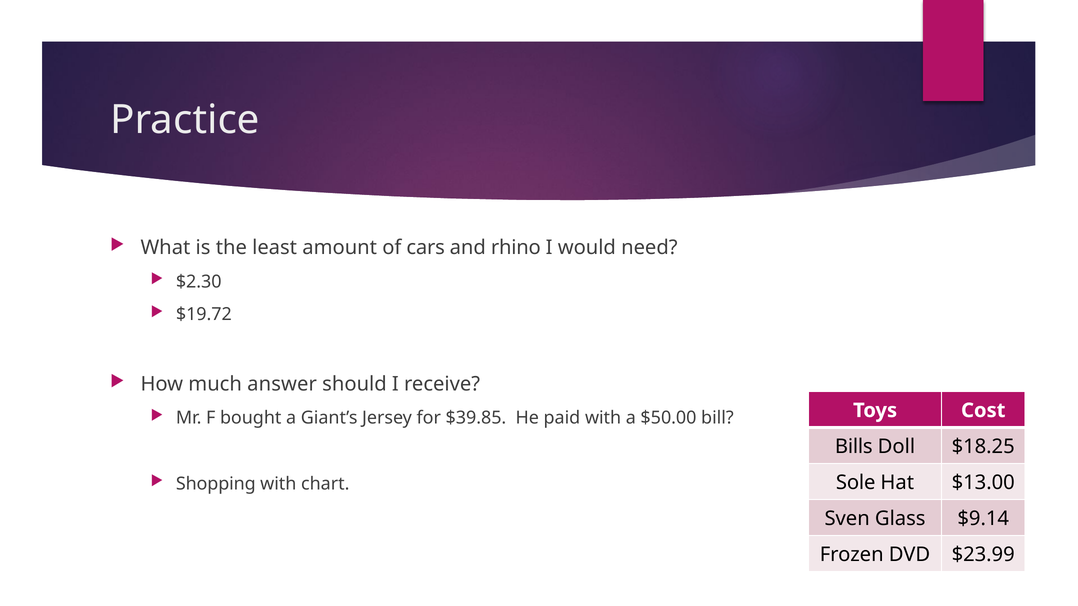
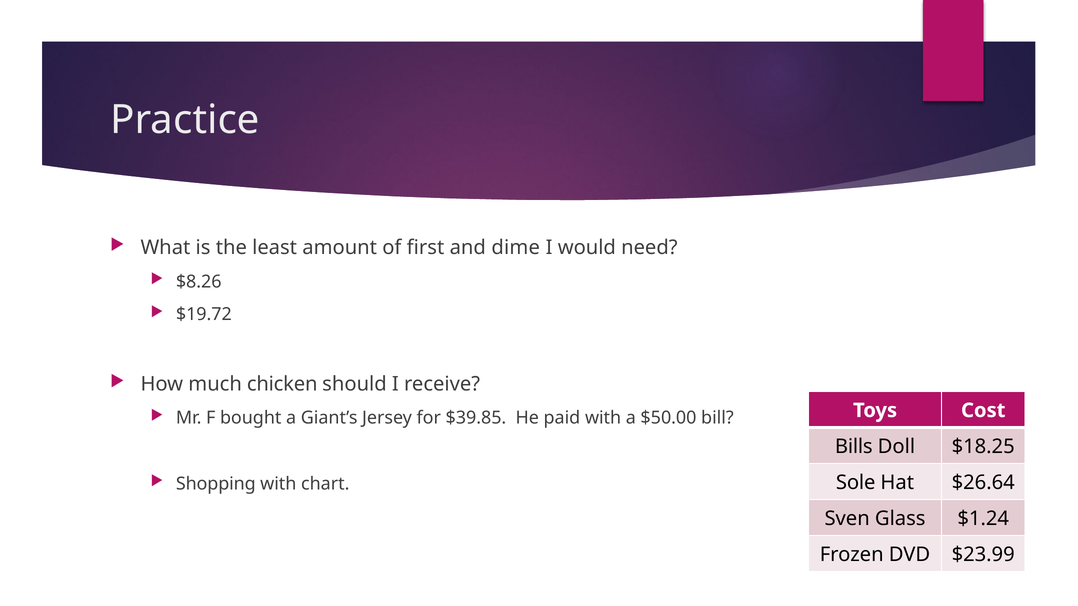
cars: cars -> first (426, 248)
rhino: rhino -> dime (516, 248)
$2.30: $2.30 -> $8.26 (199, 282)
answer: answer -> chicken (282, 384)
$13.00: $13.00 -> $26.64 (983, 483)
$9.14: $9.14 -> $1.24 (983, 519)
